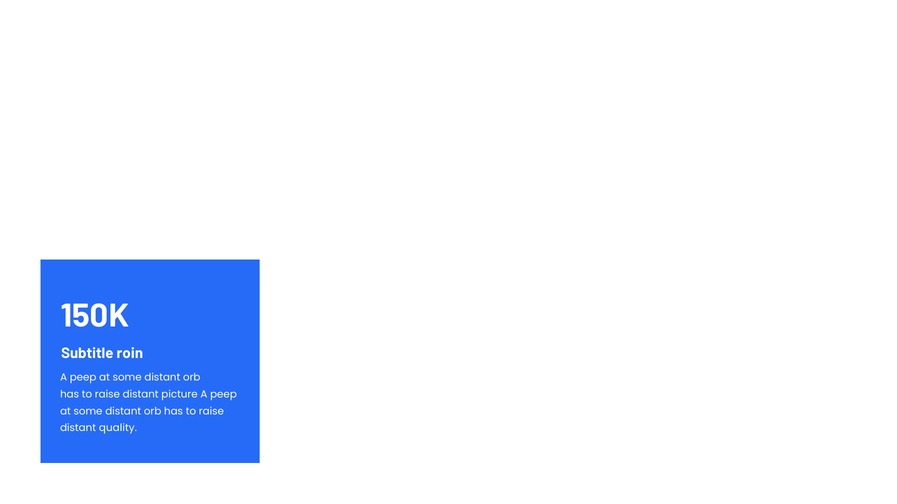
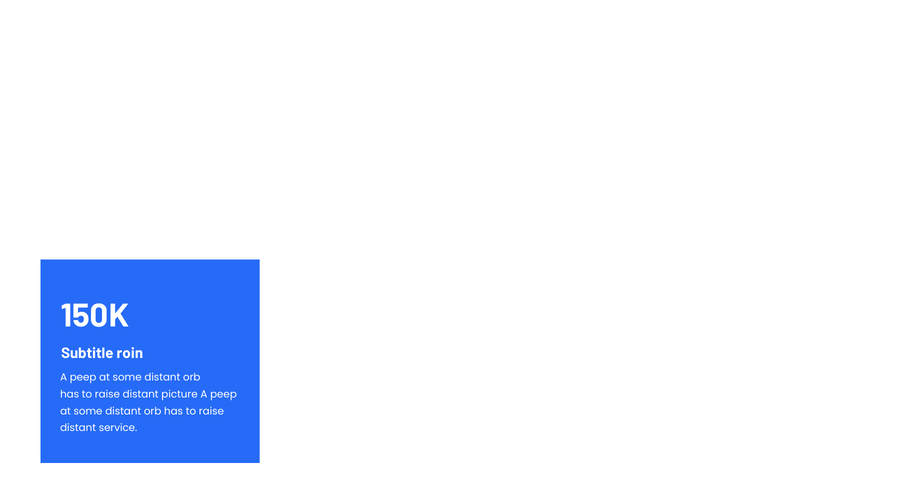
quality: quality -> service (118, 428)
